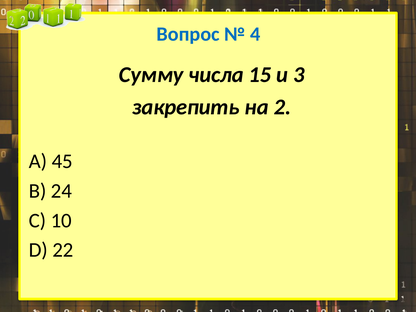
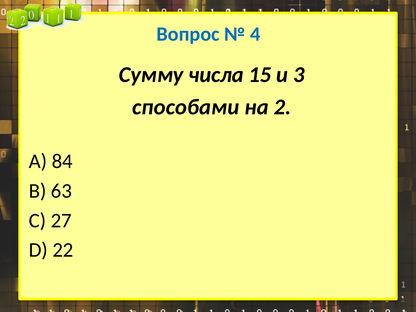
закрепить: закрепить -> способами (186, 107)
45: 45 -> 84 (62, 161)
24: 24 -> 63 (62, 191)
10: 10 -> 27 (61, 220)
